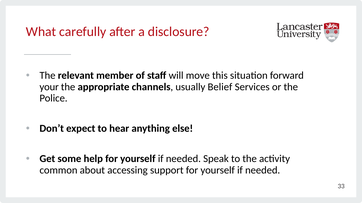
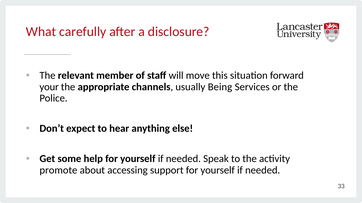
Belief: Belief -> Being (220, 87)
common: common -> promote (58, 171)
